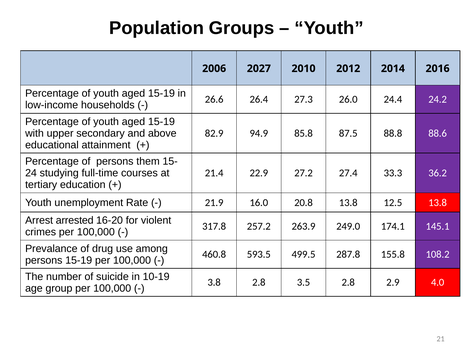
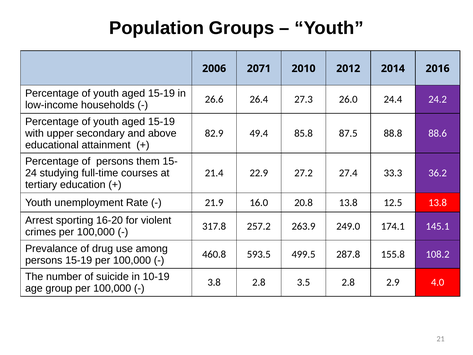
2027: 2027 -> 2071 (259, 68)
94.9: 94.9 -> 49.4 (259, 133)
arrested: arrested -> sporting (75, 220)
